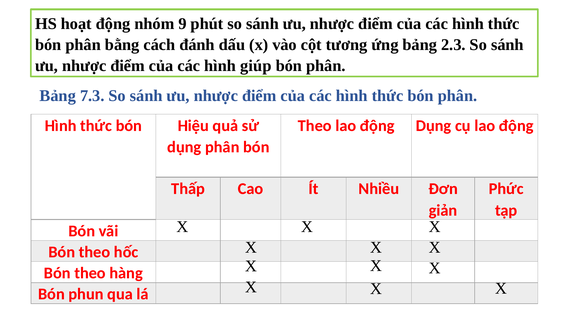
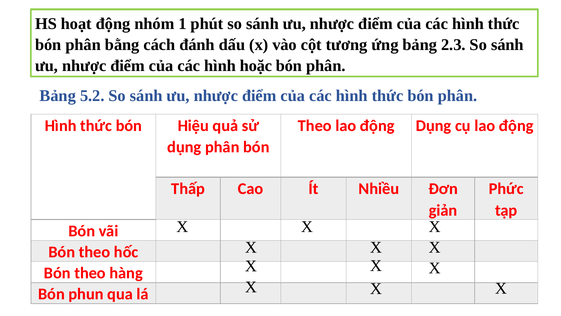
9: 9 -> 1 (182, 24)
giúp: giúp -> hoặc (256, 66)
7.3: 7.3 -> 5.2 (92, 96)
